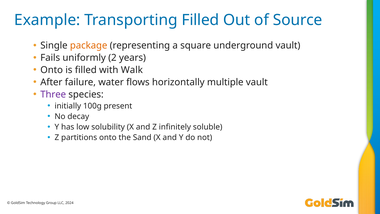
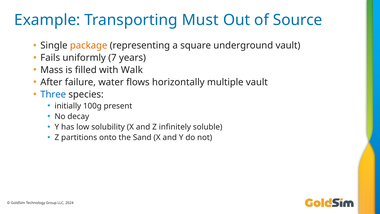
Transporting Filled: Filled -> Must (200, 20)
2: 2 -> 7 (112, 58)
Onto: Onto -> Mass (52, 70)
Three colour: purple -> blue (53, 94)
